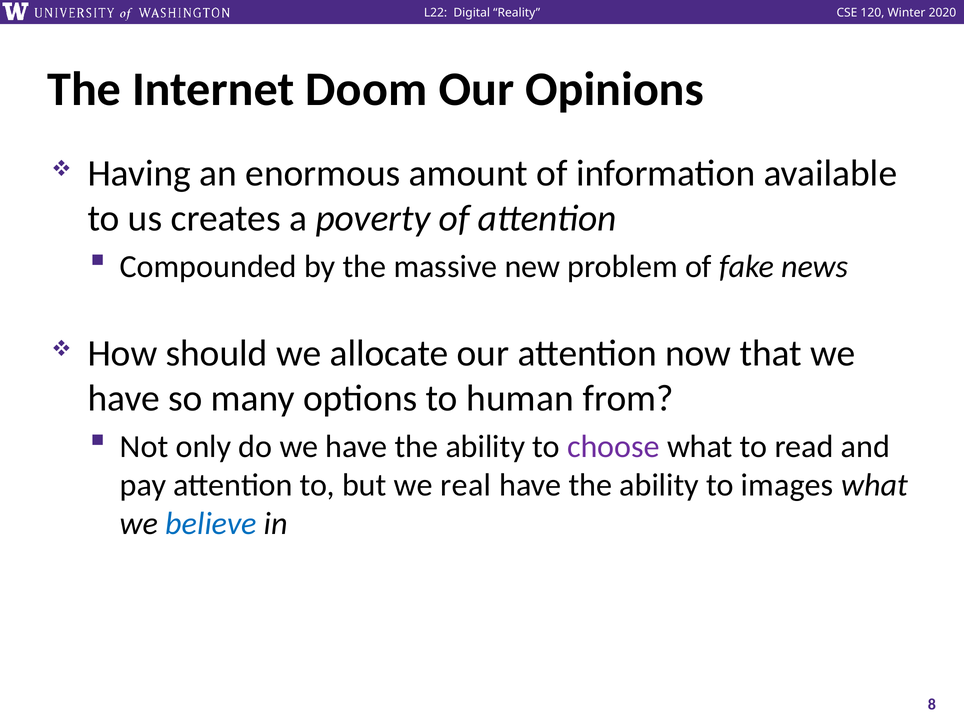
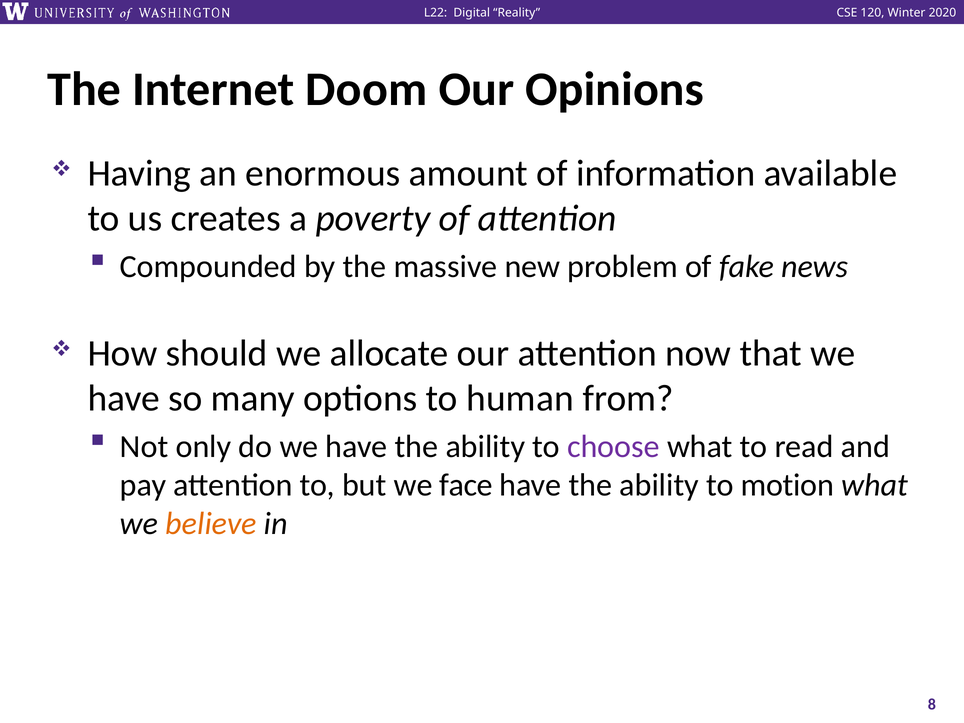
real: real -> face (466, 485)
images: images -> motion (787, 485)
believe colour: blue -> orange (211, 524)
